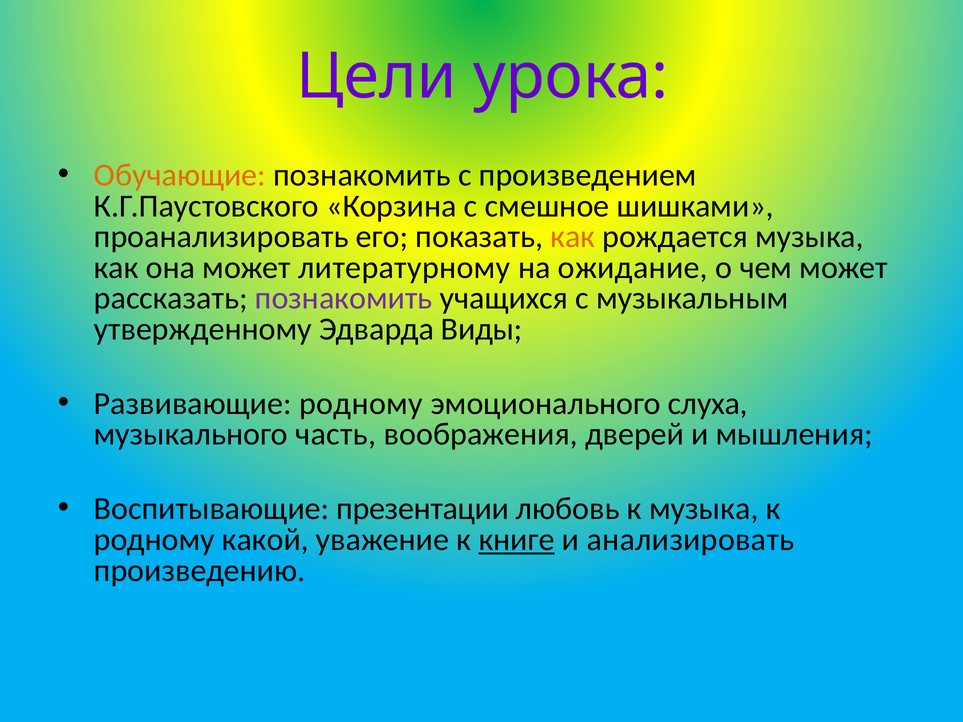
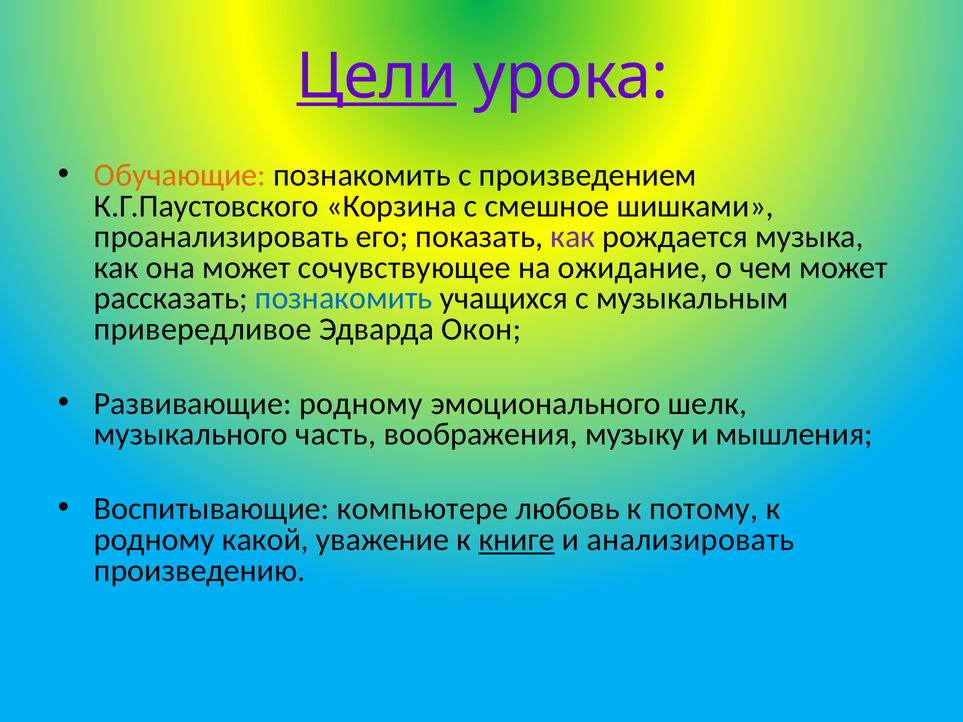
Цели underline: none -> present (377, 77)
как colour: orange -> purple (573, 237)
литературному: литературному -> сочувствующее (404, 268)
познакомить colour: purple -> blue (344, 298)
утвержденному: утвержденному -> привередливое (203, 329)
Виды: Виды -> Окон (481, 329)
слуха: слуха -> шелк (708, 404)
дверей: дверей -> музыку (635, 435)
презентации: презентации -> компьютере (422, 509)
к музыка: музыка -> потому (704, 509)
